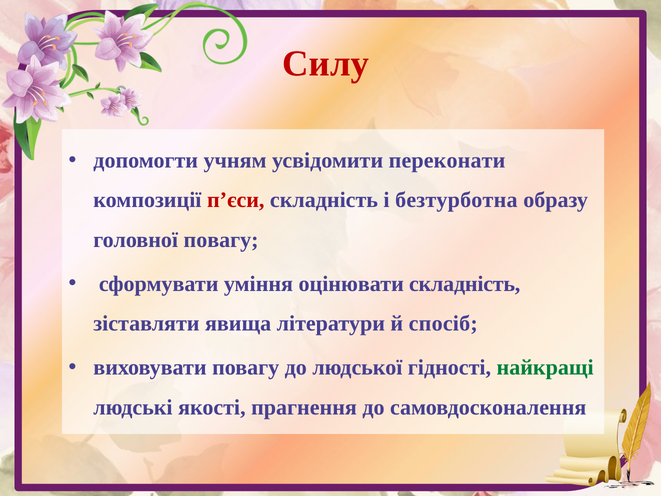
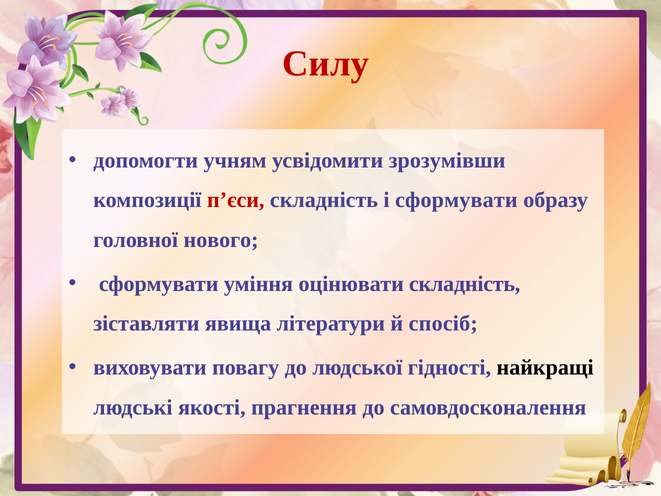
переконати: переконати -> зрозумівши (447, 160)
і безтурботна: безтурботна -> сформувати (456, 200)
головної повагу: повагу -> нового (221, 240)
найкращі colour: green -> black (545, 367)
